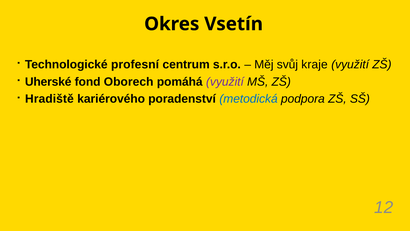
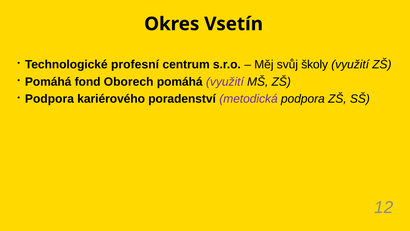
kraje: kraje -> školy (315, 64)
Uherské: Uherské -> Pomáhá (48, 82)
Hradiště: Hradiště -> Podpora (49, 99)
metodická colour: blue -> purple (249, 99)
